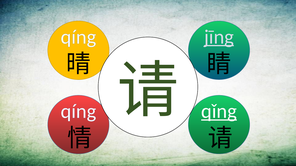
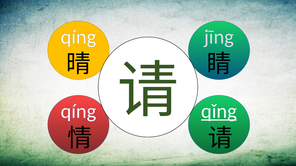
jīng underline: present -> none (219, 37)
